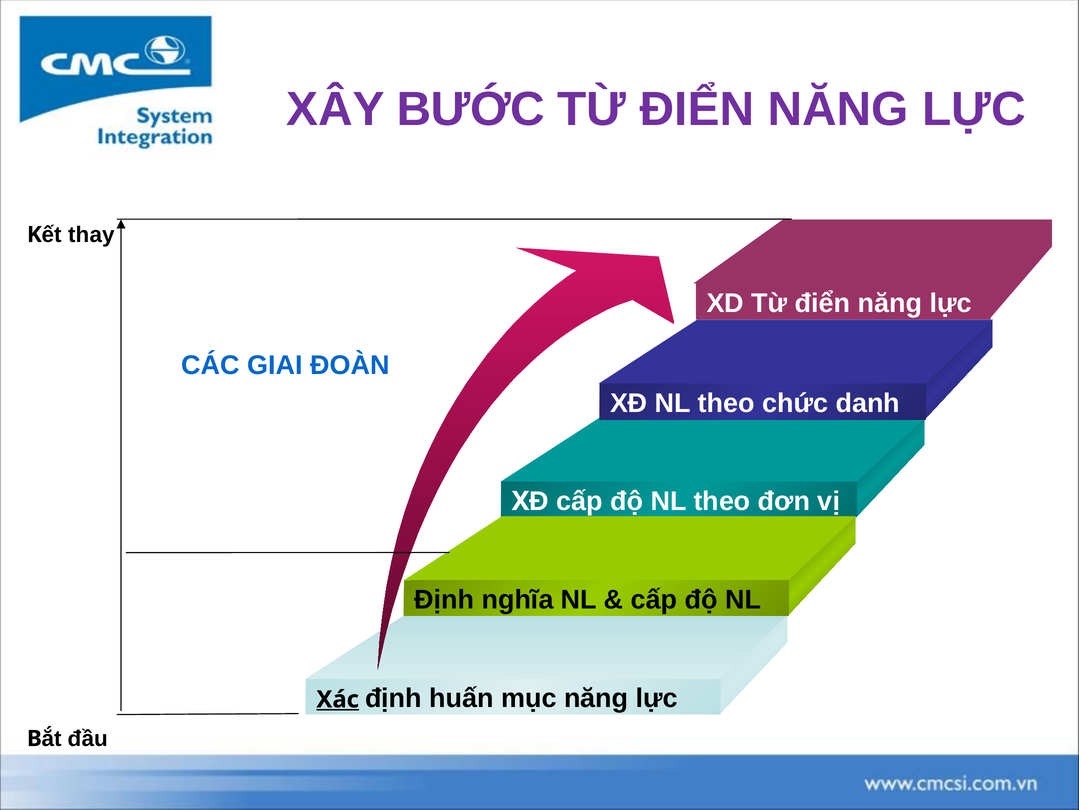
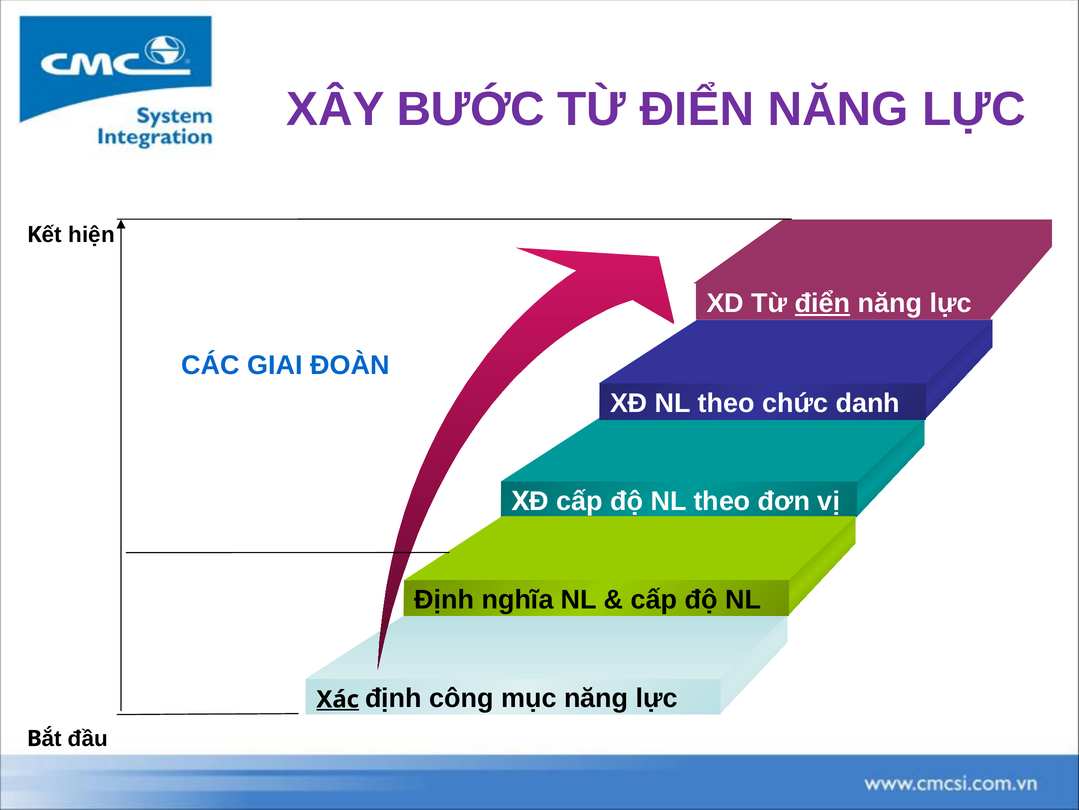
thay: thay -> hiện (92, 234)
điển underline: none -> present (822, 303)
huấn: huấn -> công (461, 698)
